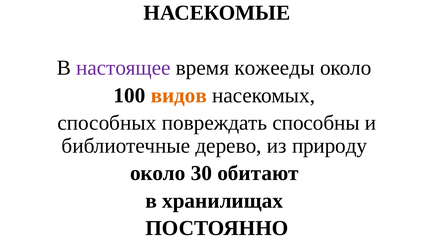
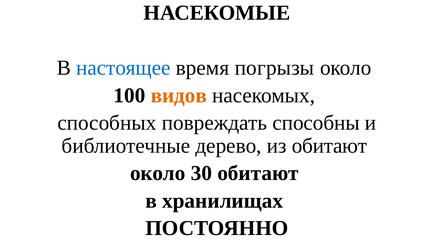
настоящее colour: purple -> blue (123, 68)
кожееды: кожееды -> погрызы (274, 68)
из природу: природу -> обитают (330, 146)
